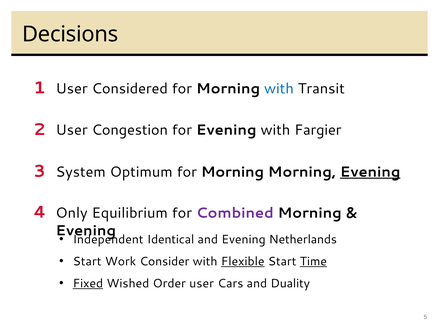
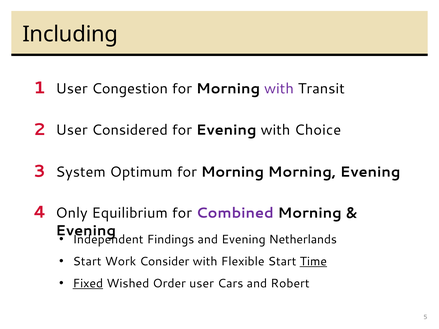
Decisions: Decisions -> Including (70, 34)
Considered: Considered -> Congestion (130, 89)
with colour: blue -> purple (279, 89)
Congestion: Congestion -> Considered (130, 130)
Fargier: Fargier -> Choice (318, 130)
Evening underline: present -> none (370, 172)
Identical: Identical -> Findings (171, 240)
Flexible underline: present -> none (243, 262)
Duality: Duality -> Robert (290, 284)
